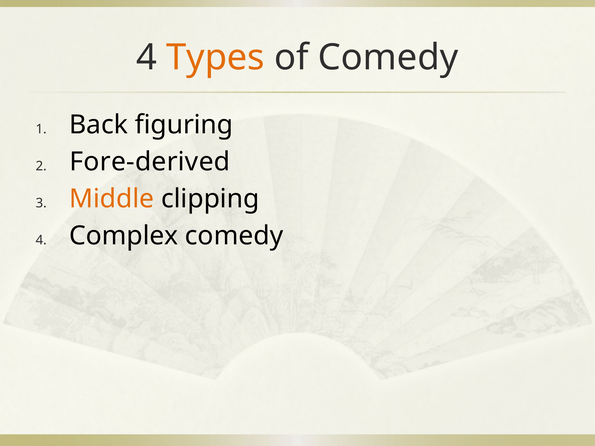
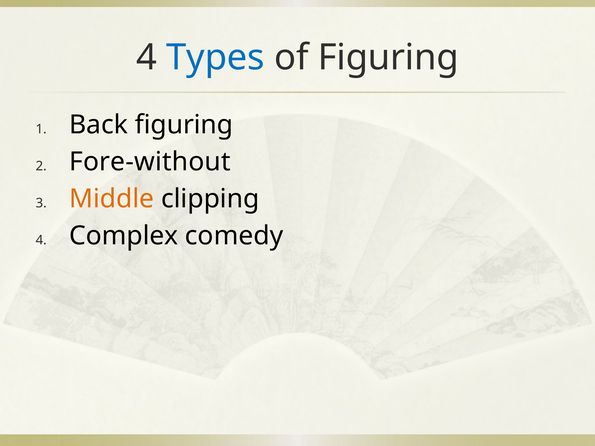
Types colour: orange -> blue (215, 58)
of Comedy: Comedy -> Figuring (388, 58)
Fore-derived: Fore-derived -> Fore-without (150, 162)
